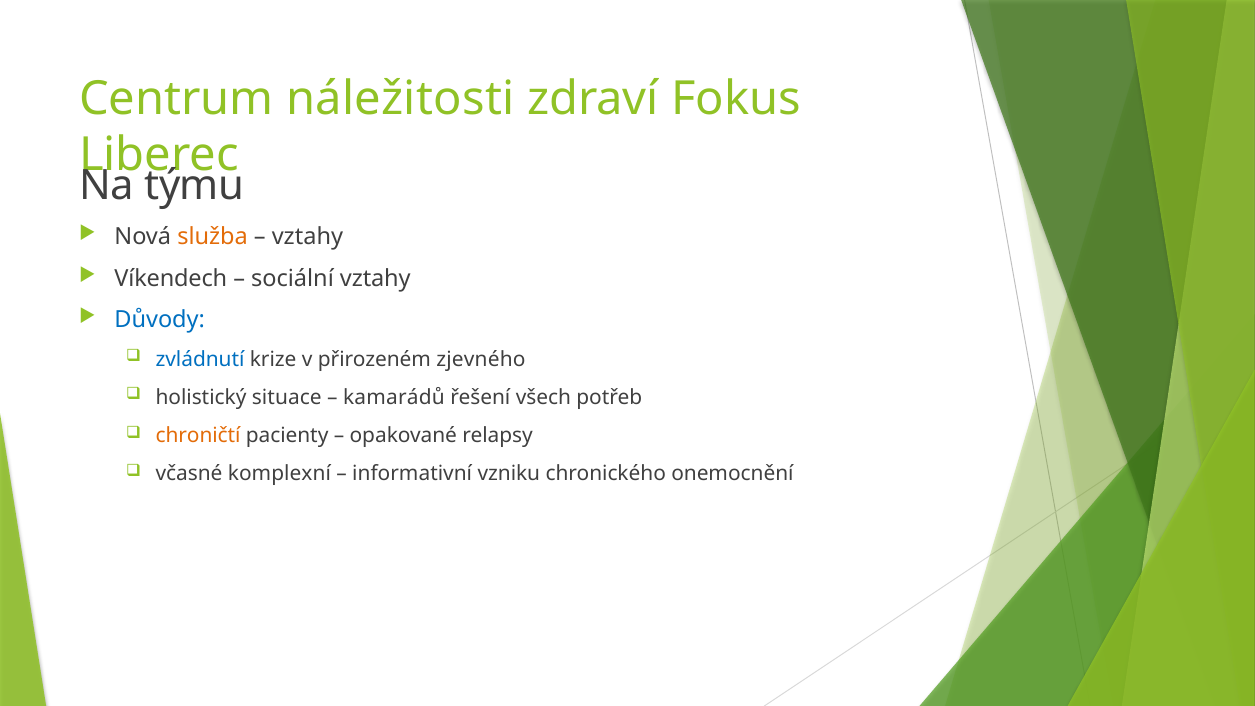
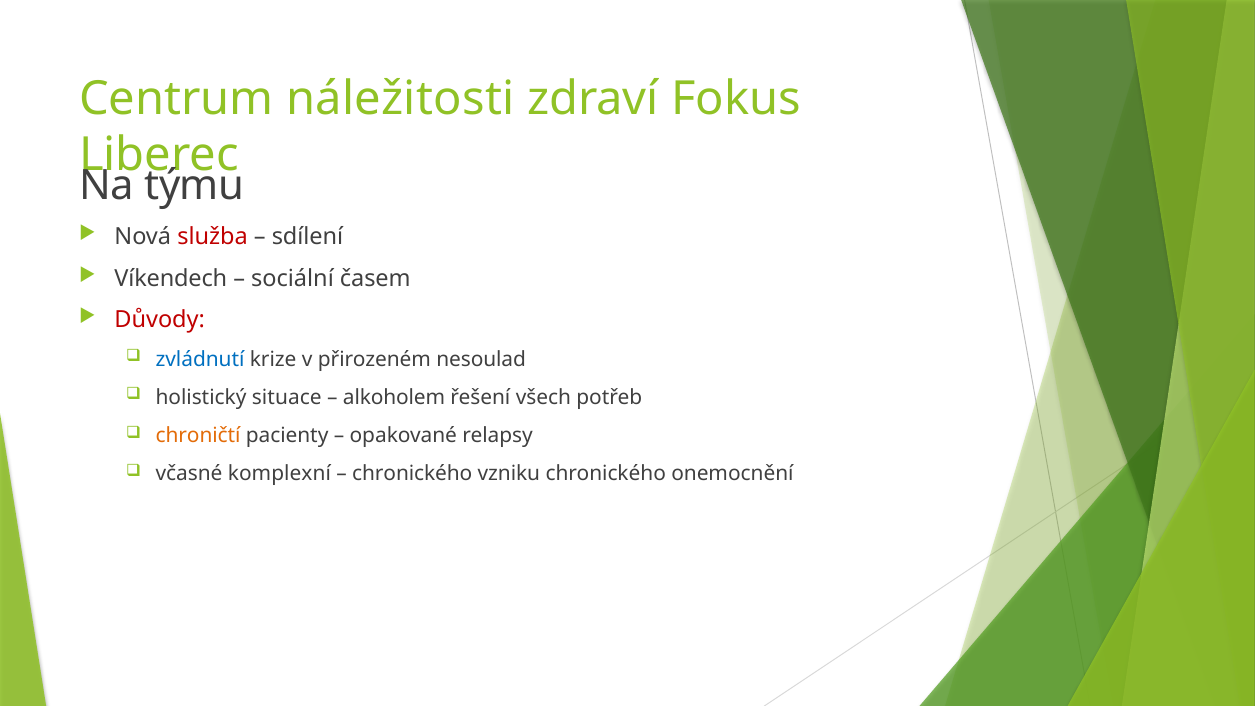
služba colour: orange -> red (213, 237)
vztahy: vztahy -> sdílení (307, 237)
sociální vztahy: vztahy -> časem (375, 278)
Důvody colour: blue -> red (160, 320)
zjevného: zjevného -> nesoulad (481, 359)
kamarádů: kamarádů -> alkoholem (394, 397)
informativní: informativní -> chronického (412, 474)
